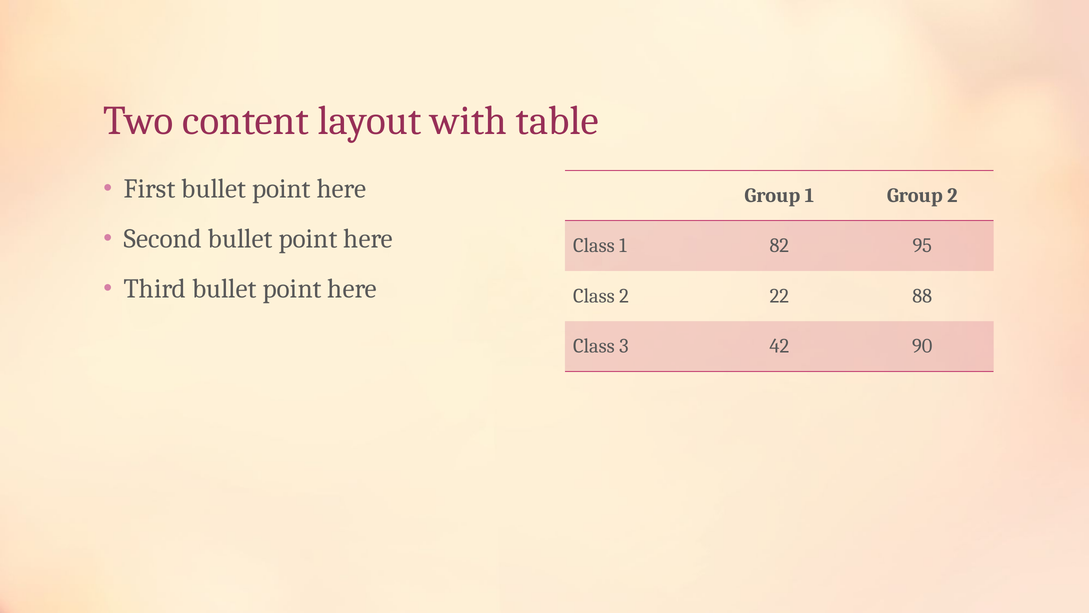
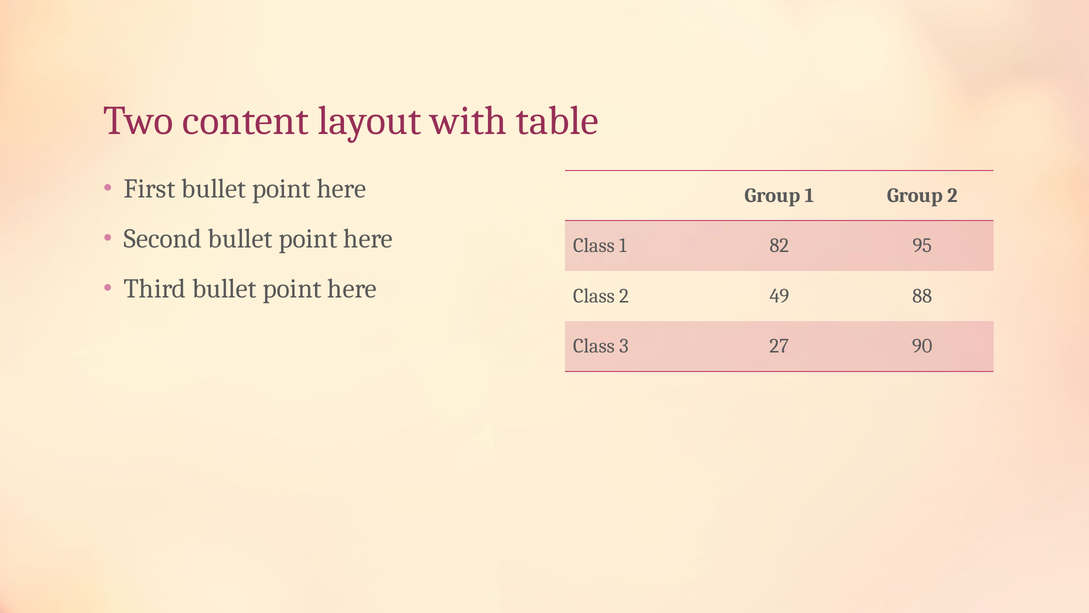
22: 22 -> 49 (779, 296)
42: 42 -> 27 (779, 346)
